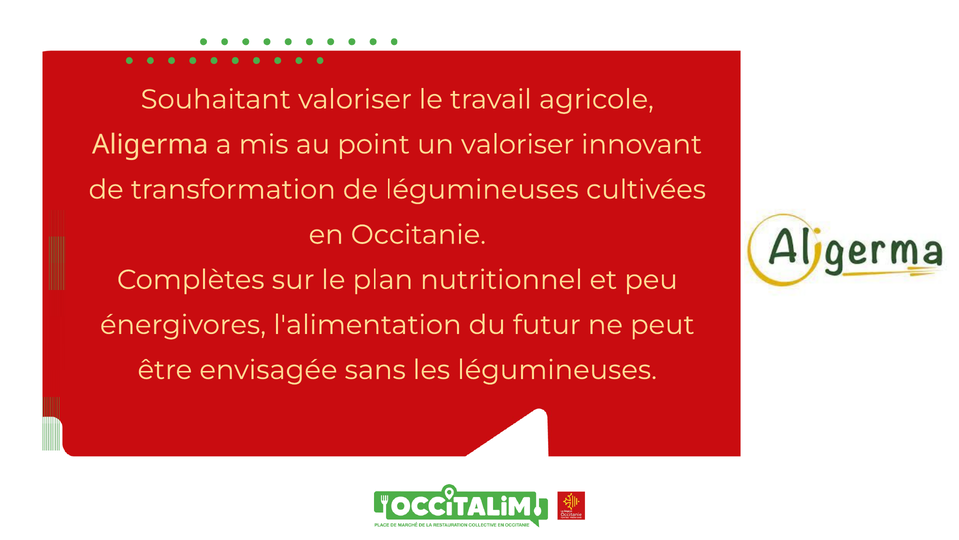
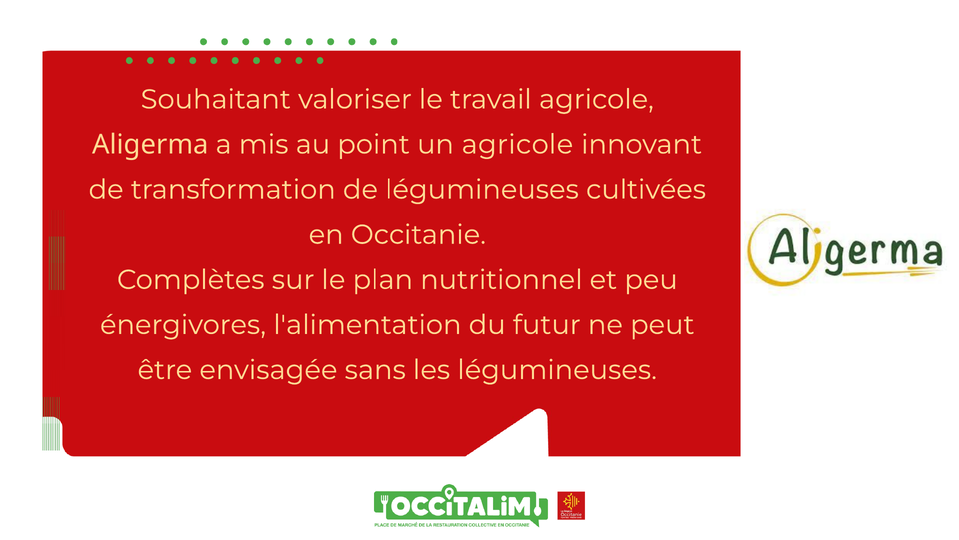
un valoriser: valoriser -> agricole (517, 144)
